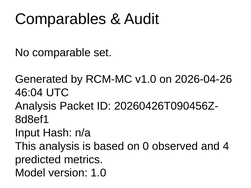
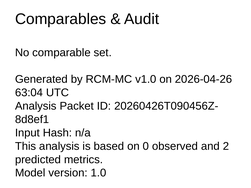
46:04: 46:04 -> 63:04 (29, 93)
4: 4 -> 2 (226, 146)
